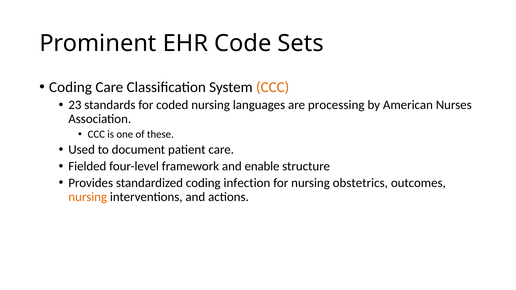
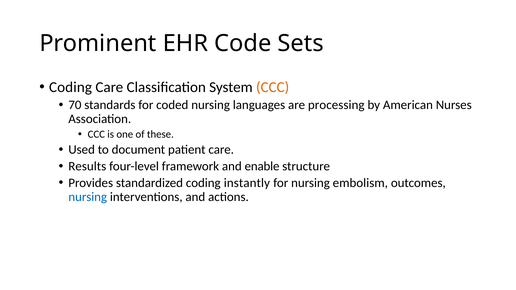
23: 23 -> 70 (75, 105)
Fielded: Fielded -> Results (87, 166)
infection: infection -> instantly (247, 183)
obstetrics: obstetrics -> embolism (360, 183)
nursing colour: orange -> blue (88, 197)
